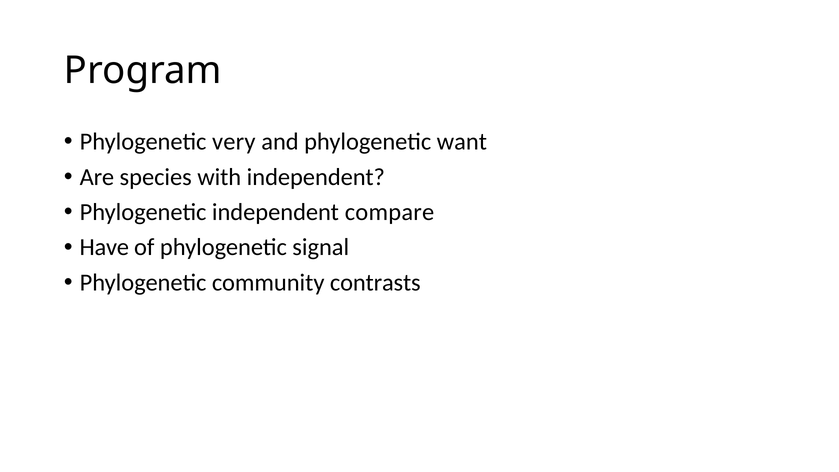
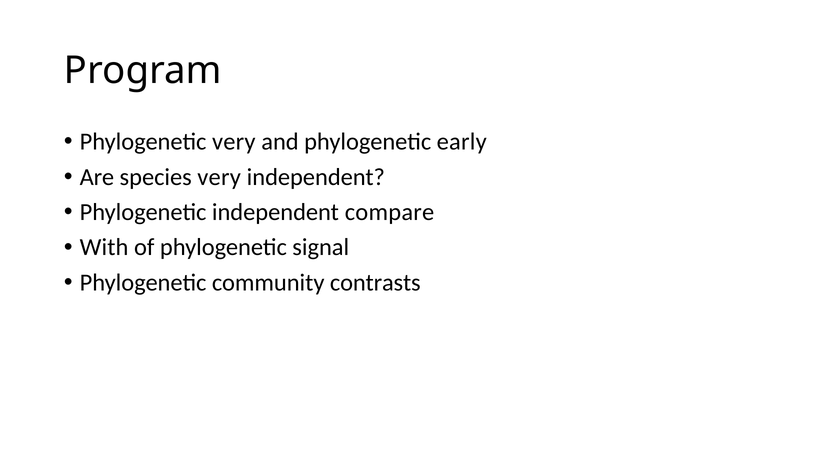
want: want -> early (462, 142)
species with: with -> very (219, 177)
Have: Have -> With (104, 247)
